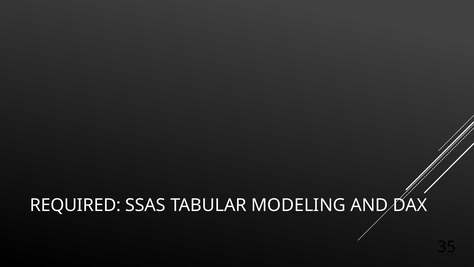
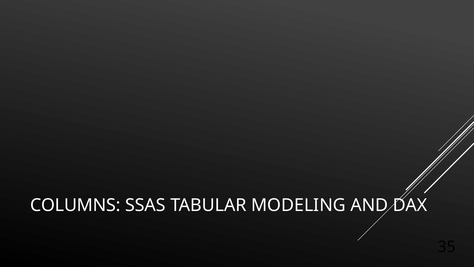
REQUIRED: REQUIRED -> COLUMNS (75, 205)
